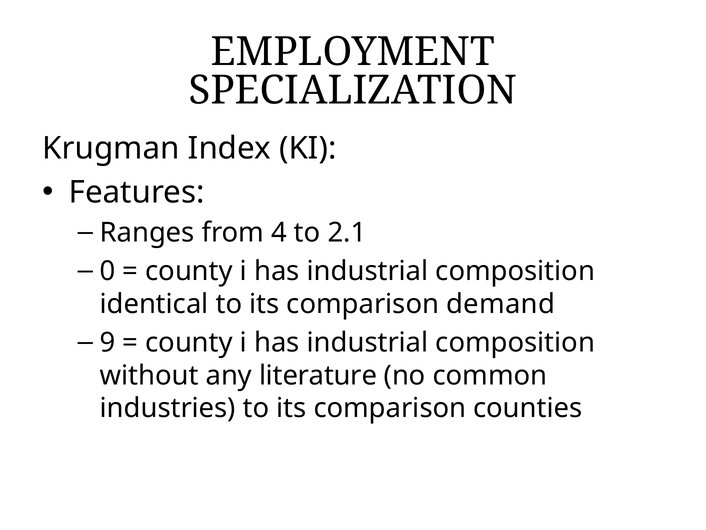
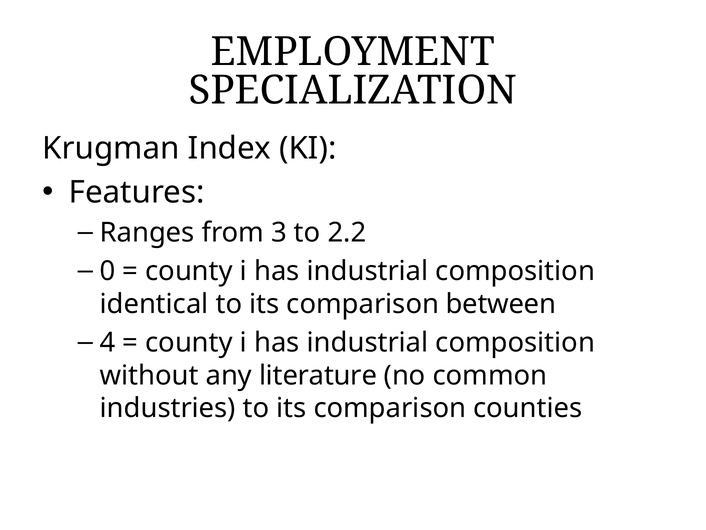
4: 4 -> 3 (279, 233)
2.1: 2.1 -> 2.2 (347, 233)
demand: demand -> between (501, 304)
9: 9 -> 4 (108, 342)
